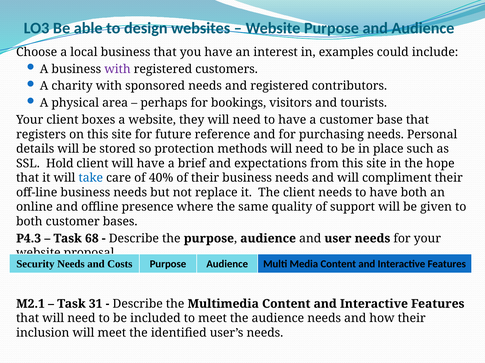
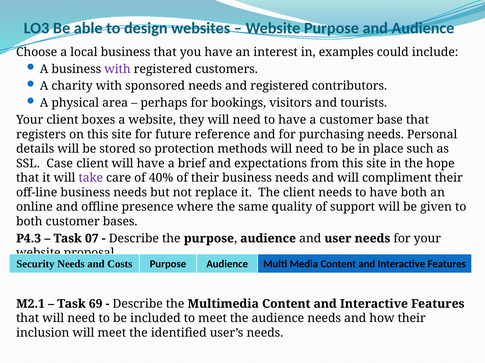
Hold: Hold -> Case (60, 164)
take colour: blue -> purple (91, 178)
68: 68 -> 07 (92, 239)
31: 31 -> 69 (96, 304)
